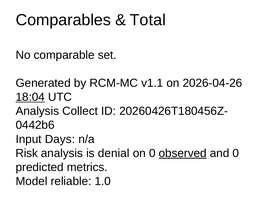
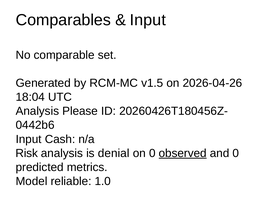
Total: Total -> Input (148, 20)
v1.1: v1.1 -> v1.5 (152, 83)
18:04 underline: present -> none (30, 97)
Collect: Collect -> Please (80, 111)
Days: Days -> Cash (60, 139)
